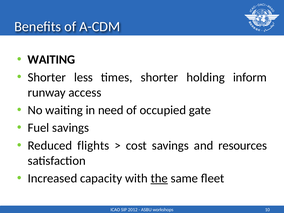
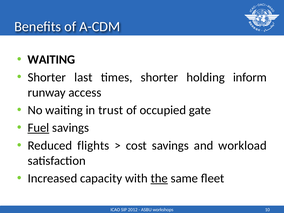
less: less -> last (83, 77)
need: need -> trust (111, 110)
Fuel underline: none -> present (38, 128)
resources: resources -> workload (243, 146)
